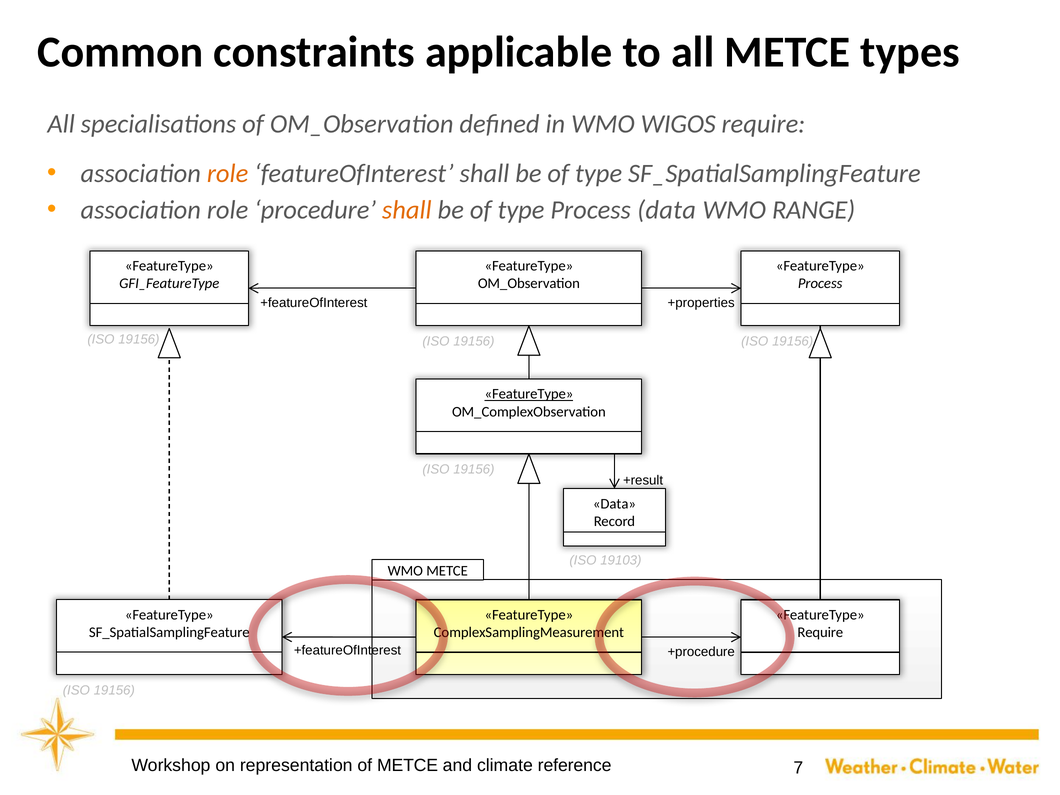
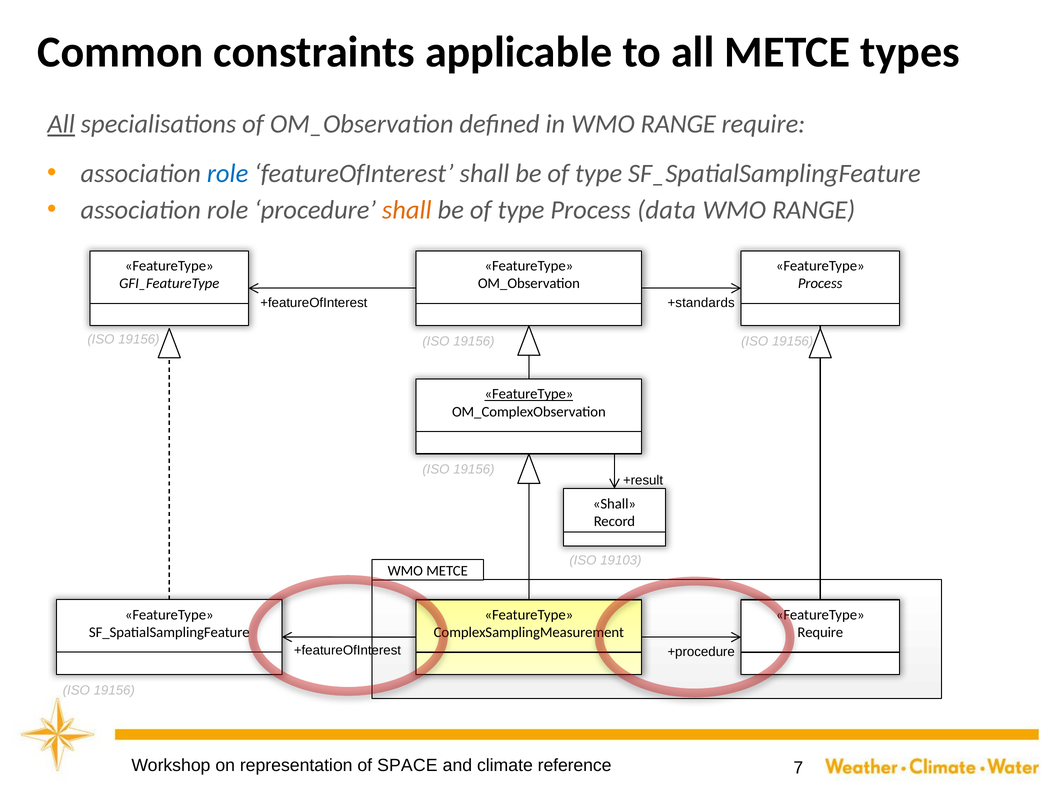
All underline: none -> present (61, 124)
in WMO WIGOS: WIGOS -> RANGE (678, 124)
role colour: orange -> blue (228, 174)
+properties: +properties -> +standards (701, 303)
Data: Data -> Shall (614, 504)
of METCE: METCE -> SPACE (407, 765)
